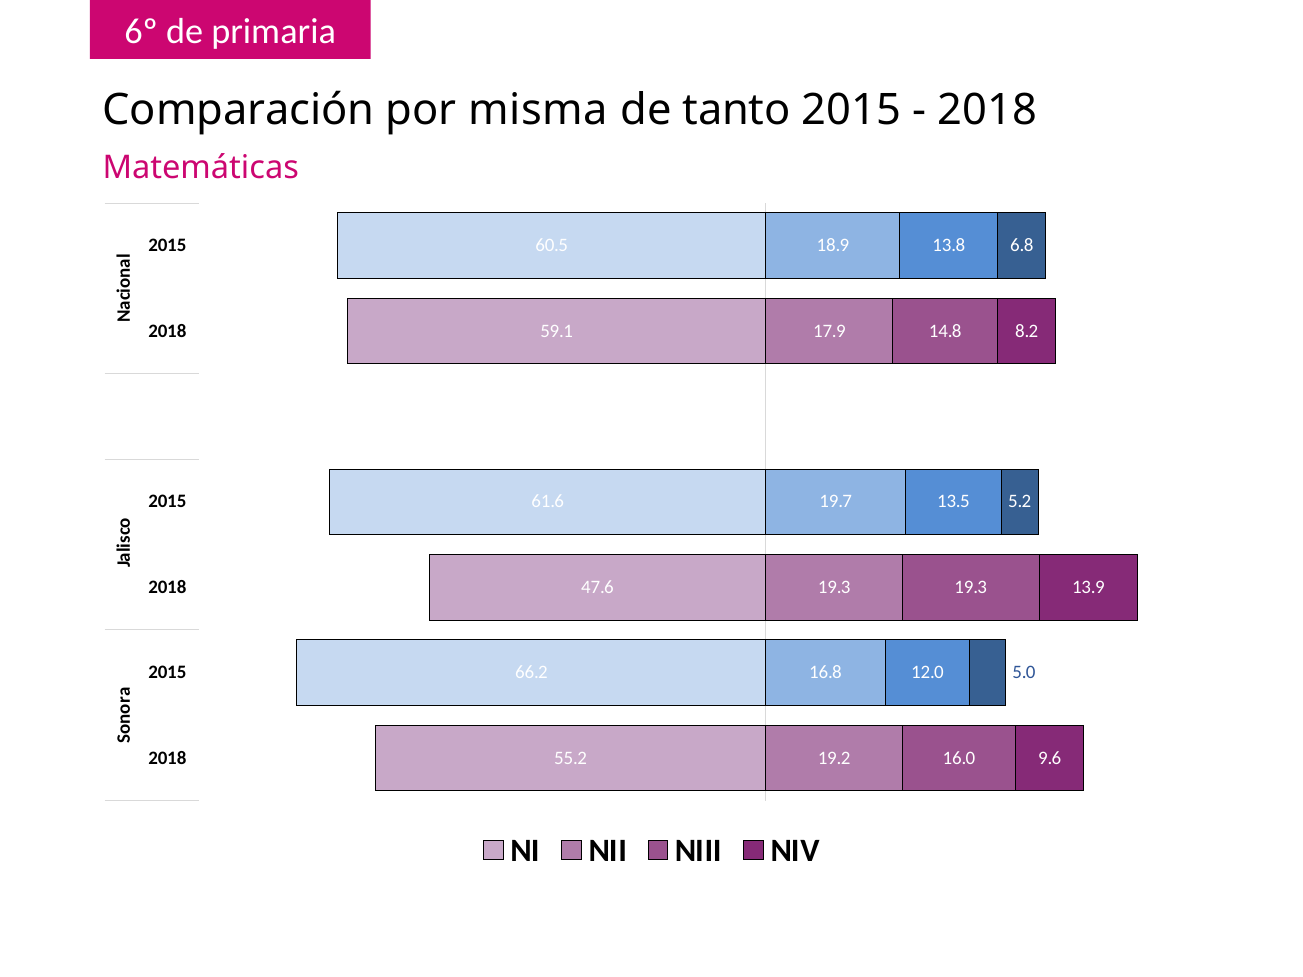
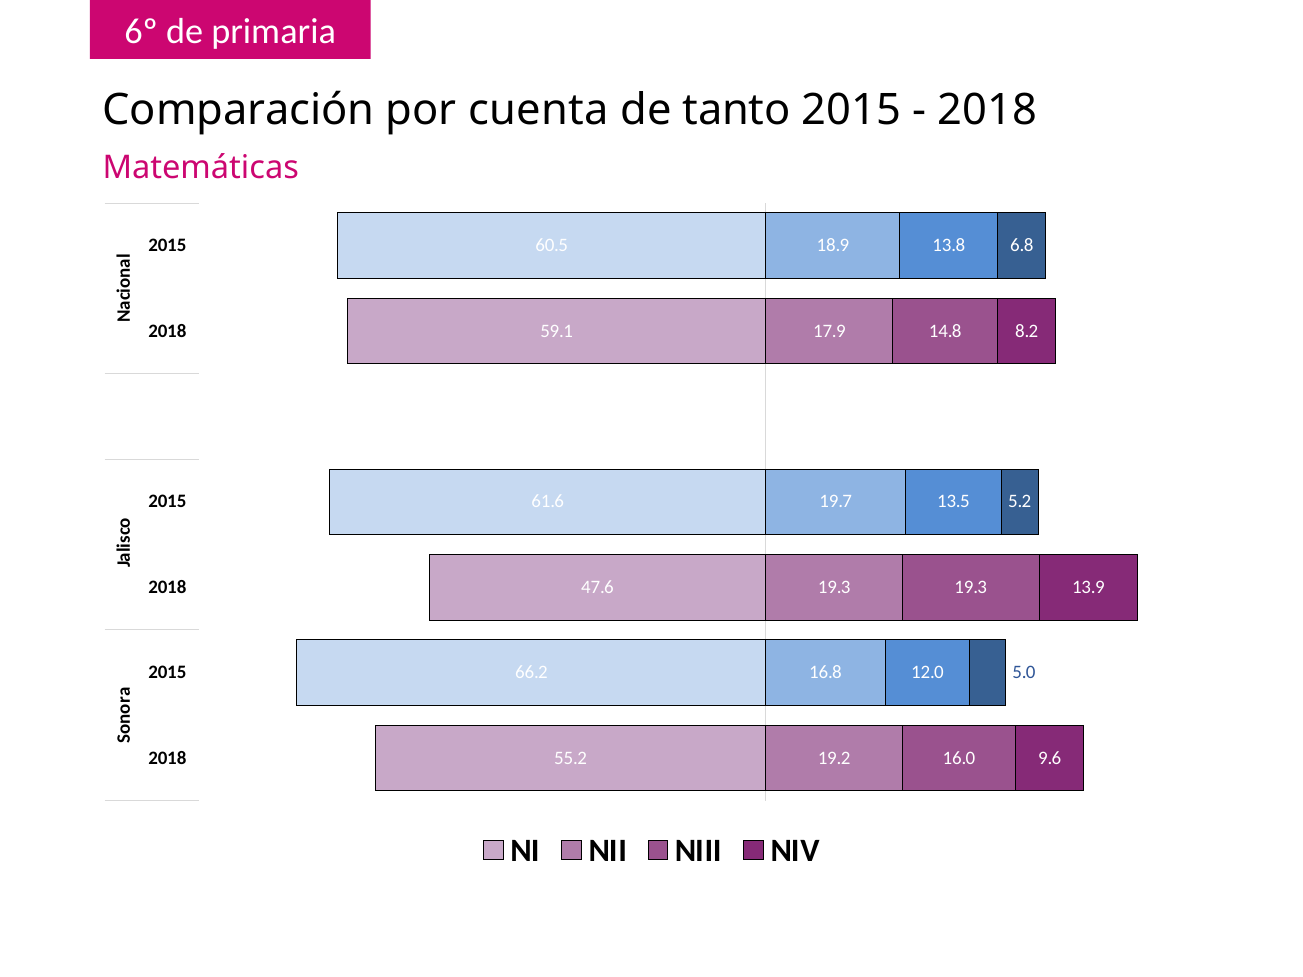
misma: misma -> cuenta (539, 110)
